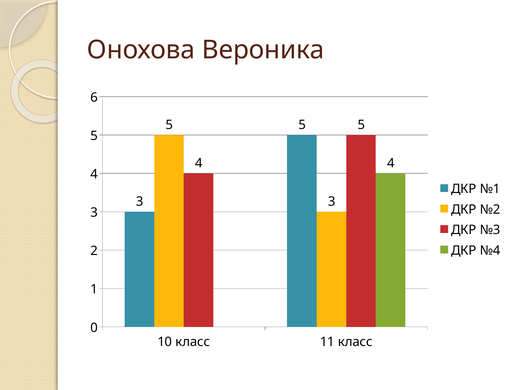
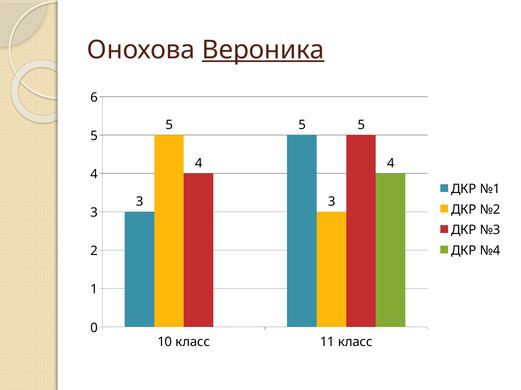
Вероника underline: none -> present (263, 50)
